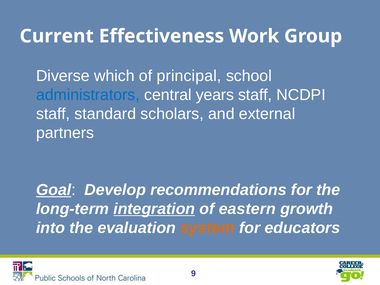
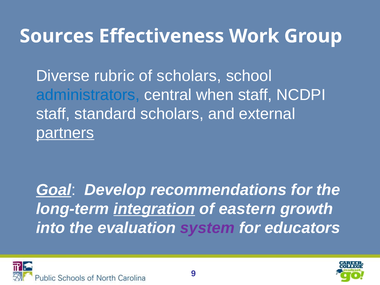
Current: Current -> Sources (57, 36)
which: which -> rubric (114, 76)
of principal: principal -> scholars (189, 76)
years: years -> when (215, 95)
partners underline: none -> present (65, 133)
system colour: orange -> purple (207, 228)
